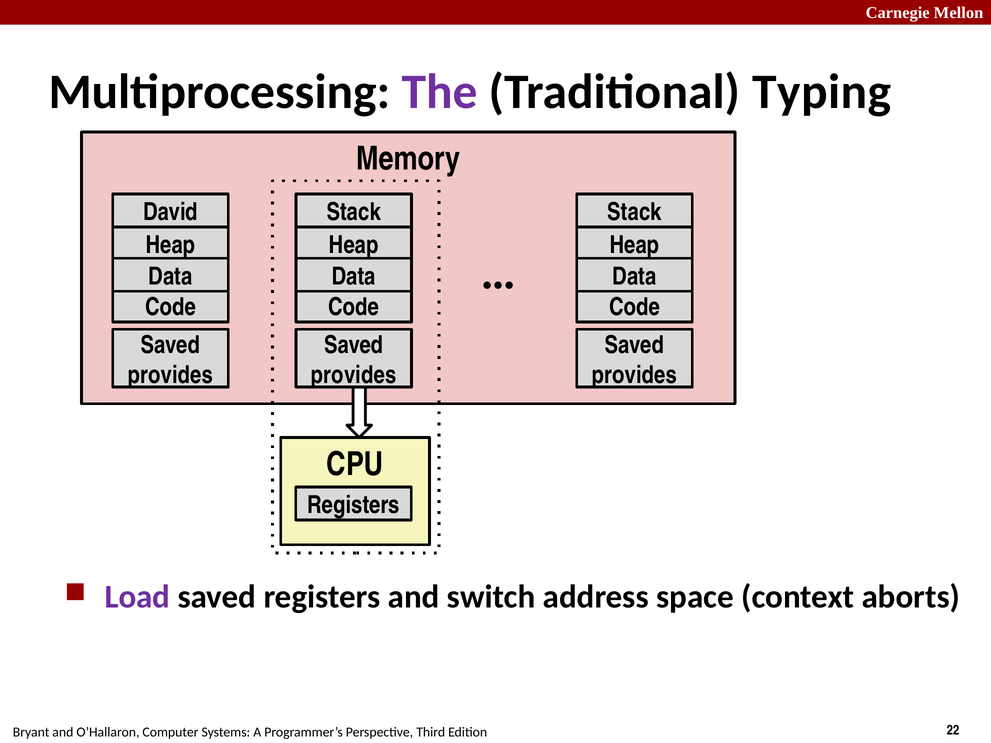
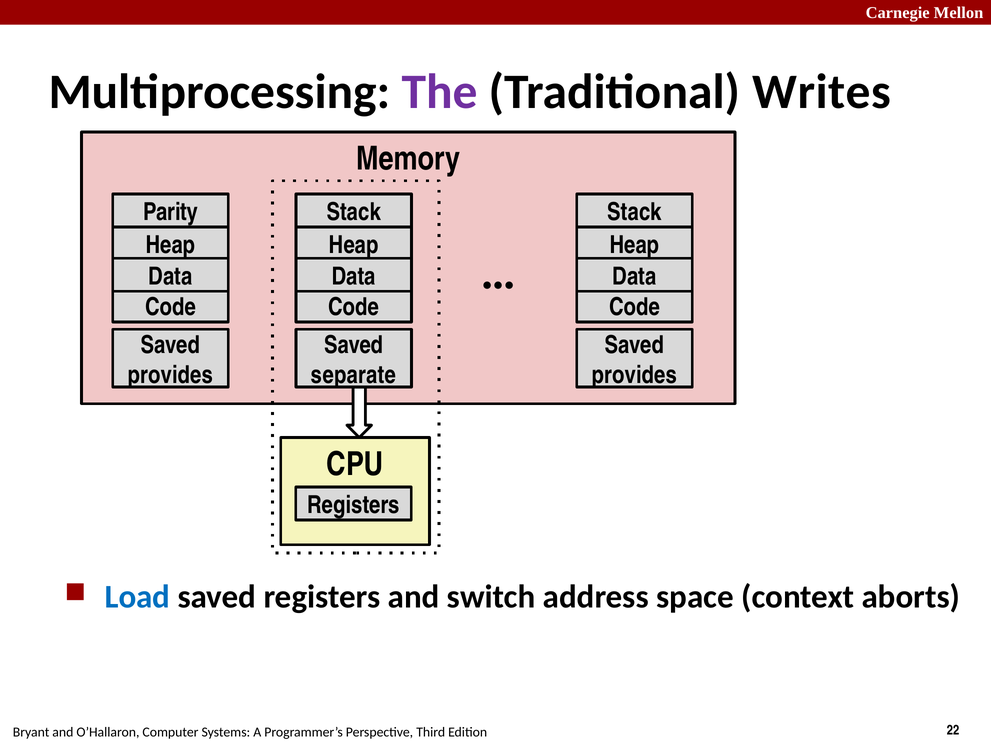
Typing: Typing -> Writes (822, 92)
David: David -> Parity (171, 212)
provides: provides -> separate (354, 375)
Load colour: purple -> blue (138, 597)
